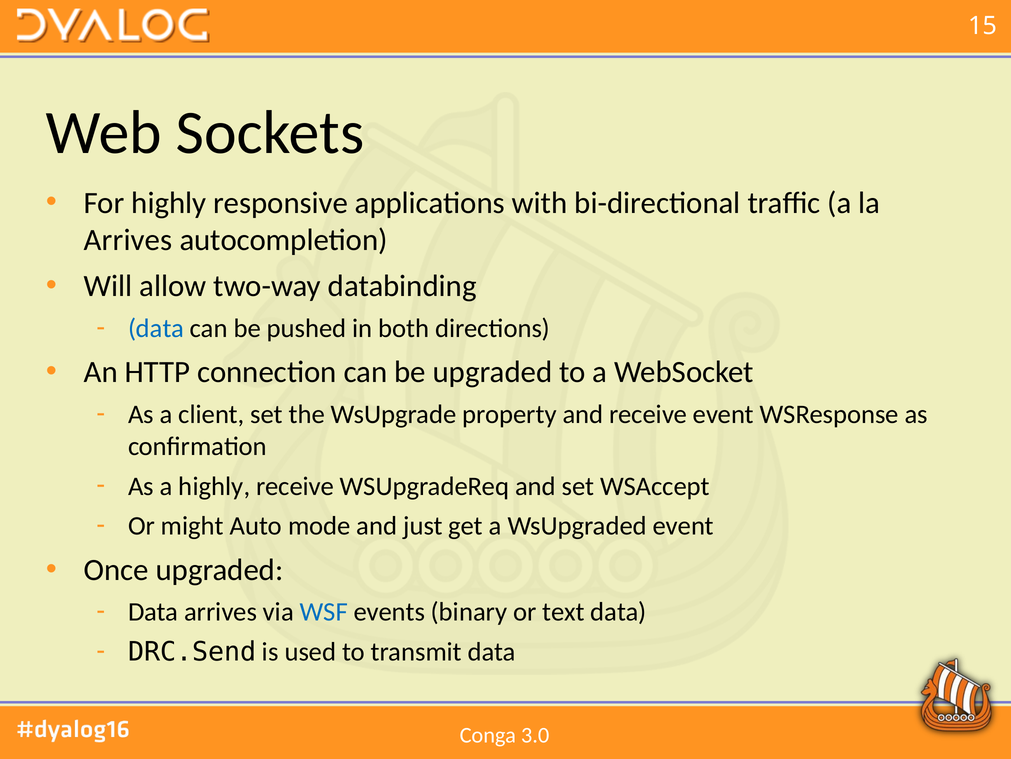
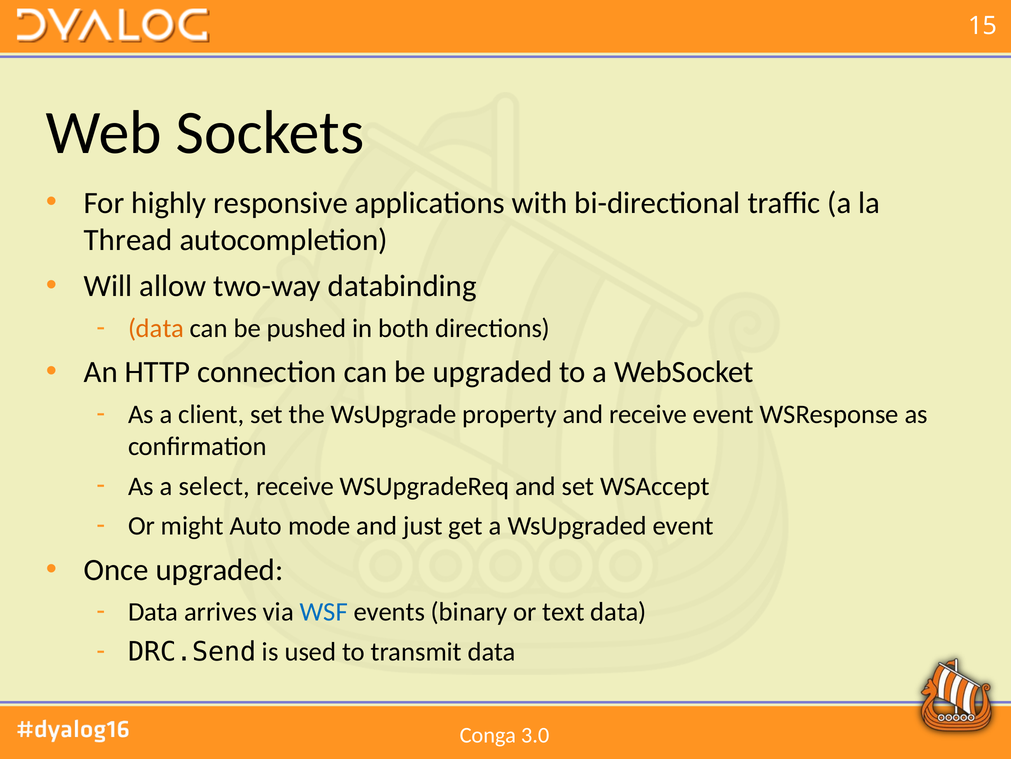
Arrives: Arrives -> Thread (128, 240)
data colour: blue -> orange (156, 328)
a highly: highly -> select (214, 486)
